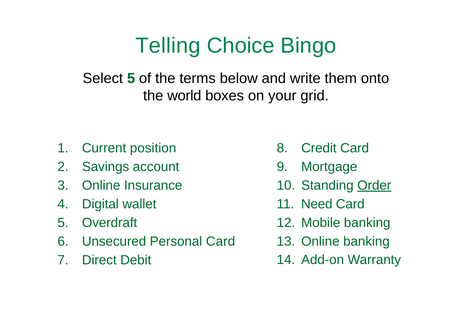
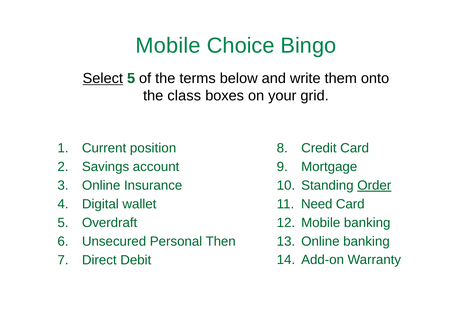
Telling: Telling -> Mobile (168, 46)
Select underline: none -> present (103, 78)
world: world -> class (184, 96)
Personal Card: Card -> Then (221, 241)
